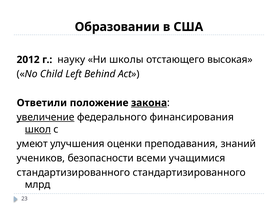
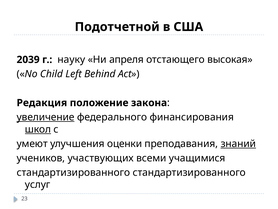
Образовании: Образовании -> Подотчетной (117, 27)
2012: 2012 -> 2039 (28, 60)
школы: школы -> апреля (126, 60)
Ответили: Ответили -> Редакция (42, 103)
закона underline: present -> none (149, 103)
знаний underline: none -> present (238, 143)
безопасности: безопасности -> участвующих (101, 158)
млрд: млрд -> услуг (38, 184)
